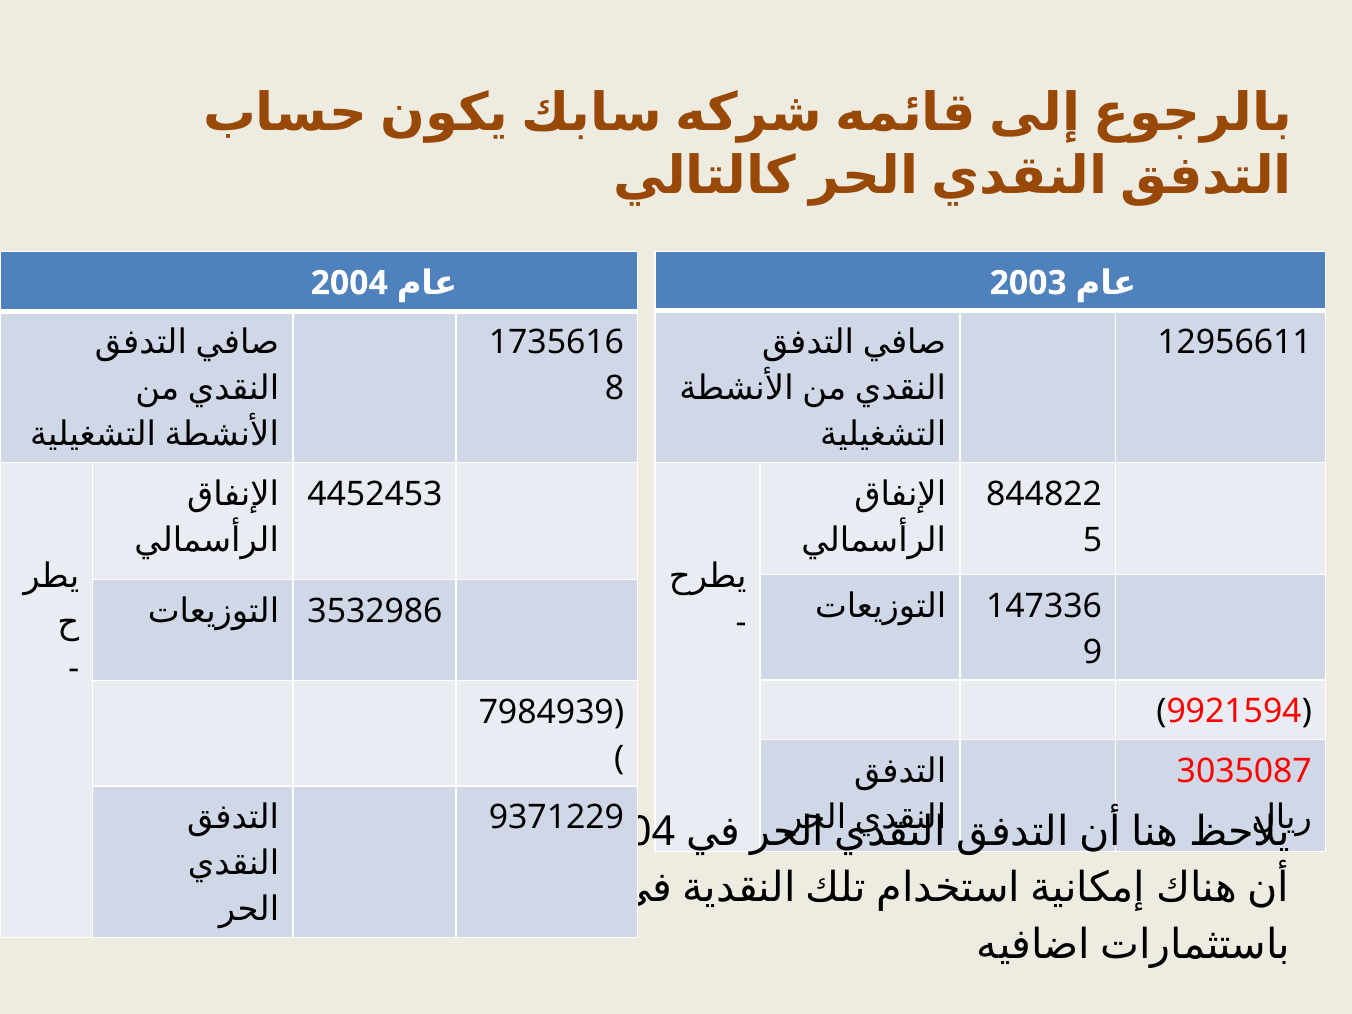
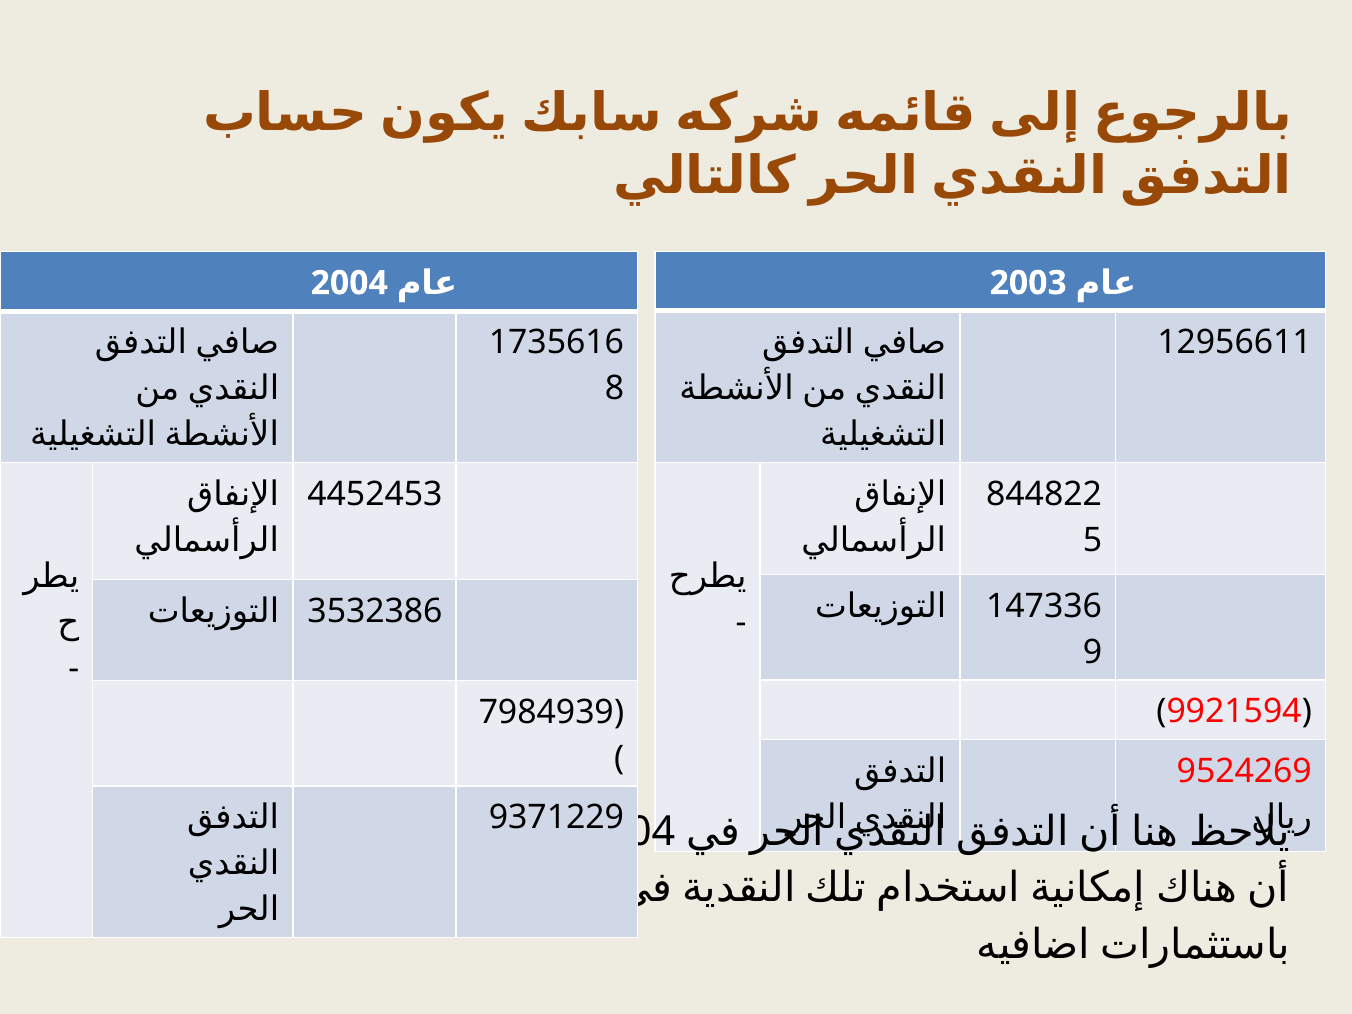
3532986: 3532986 -> 3532386 (375, 611)
3035087: 3035087 -> 9524269 (1244, 771)
